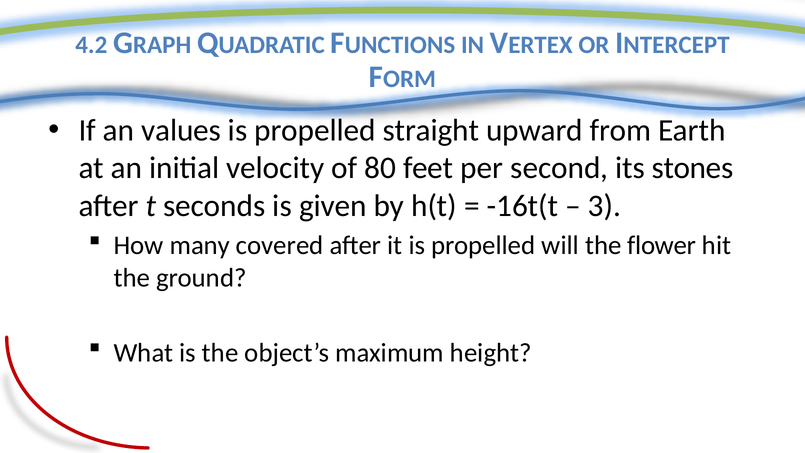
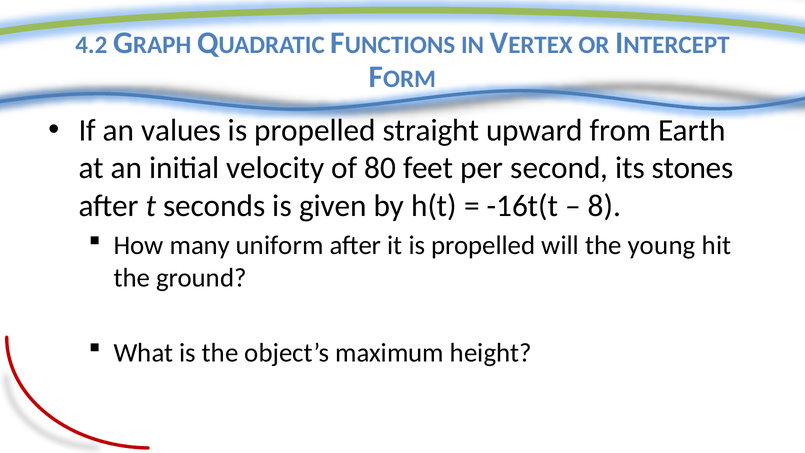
3: 3 -> 8 (605, 206)
covered: covered -> uniform (280, 246)
flower: flower -> young (662, 246)
